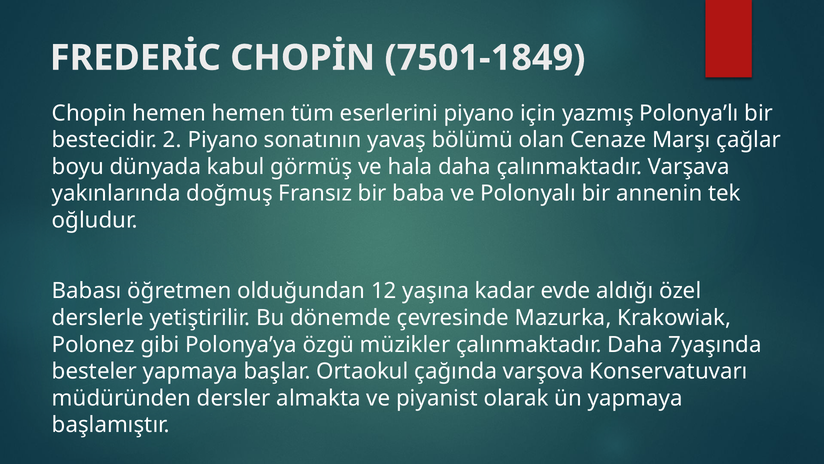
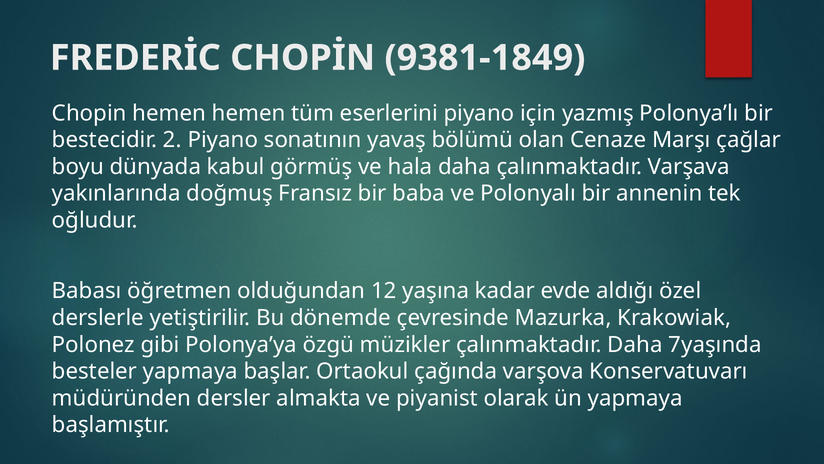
7501-1849: 7501-1849 -> 9381-1849 (485, 58)
